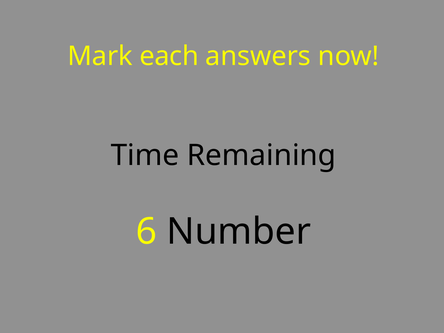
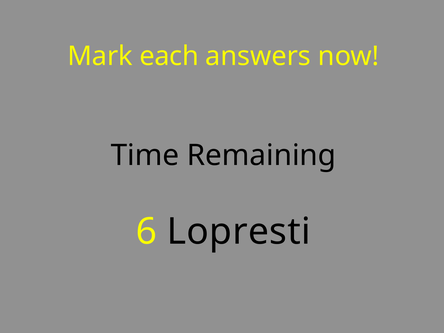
Number: Number -> Lopresti (239, 232)
